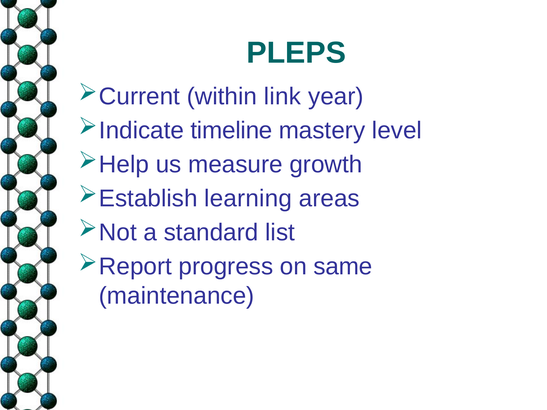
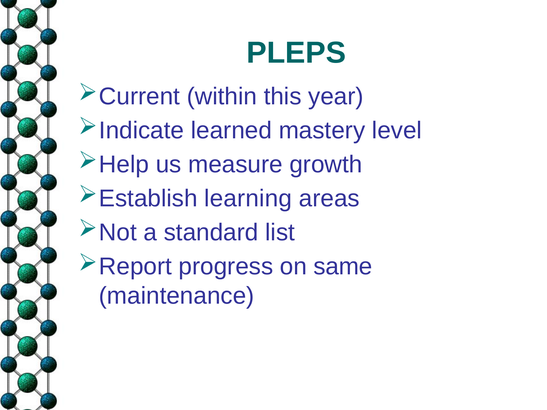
link: link -> this (283, 97)
timeline: timeline -> learned (231, 131)
